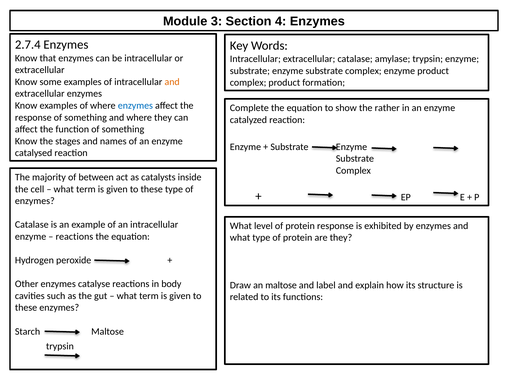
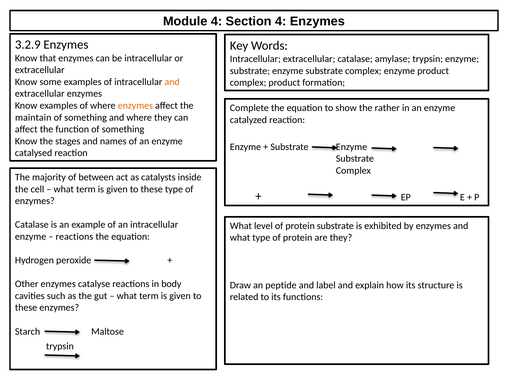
Module 3: 3 -> 4 (217, 21)
2.7.4: 2.7.4 -> 3.2.9 (28, 45)
enzymes colour: blue -> orange (135, 106)
response: response -> maintain (33, 117)
protein response: response -> substrate (335, 226)
an maltose: maltose -> peptide (281, 285)
